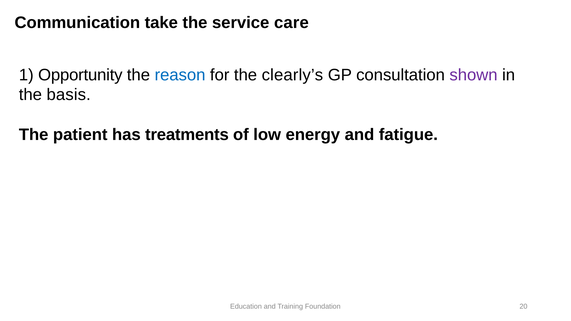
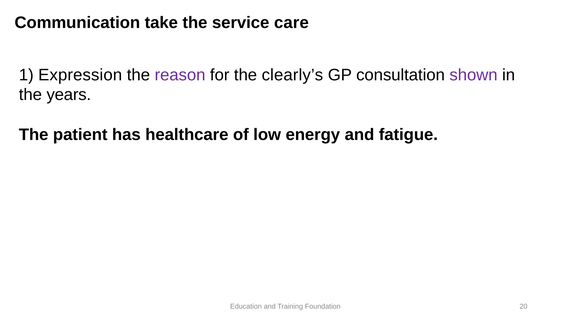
Opportunity: Opportunity -> Expression (80, 75)
reason colour: blue -> purple (180, 75)
basis: basis -> years (69, 95)
treatments: treatments -> healthcare (187, 135)
